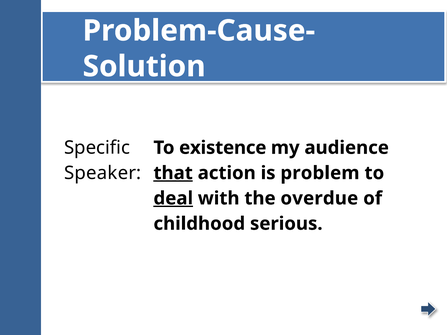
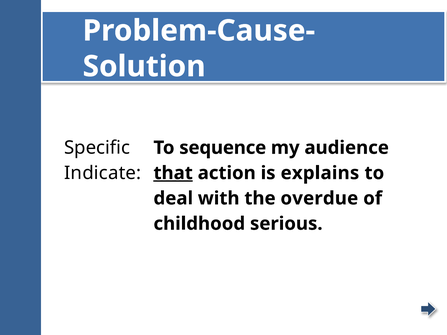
existence: existence -> sequence (223, 148)
Speaker: Speaker -> Indicate (103, 173)
problem: problem -> explains (320, 173)
deal underline: present -> none (173, 198)
